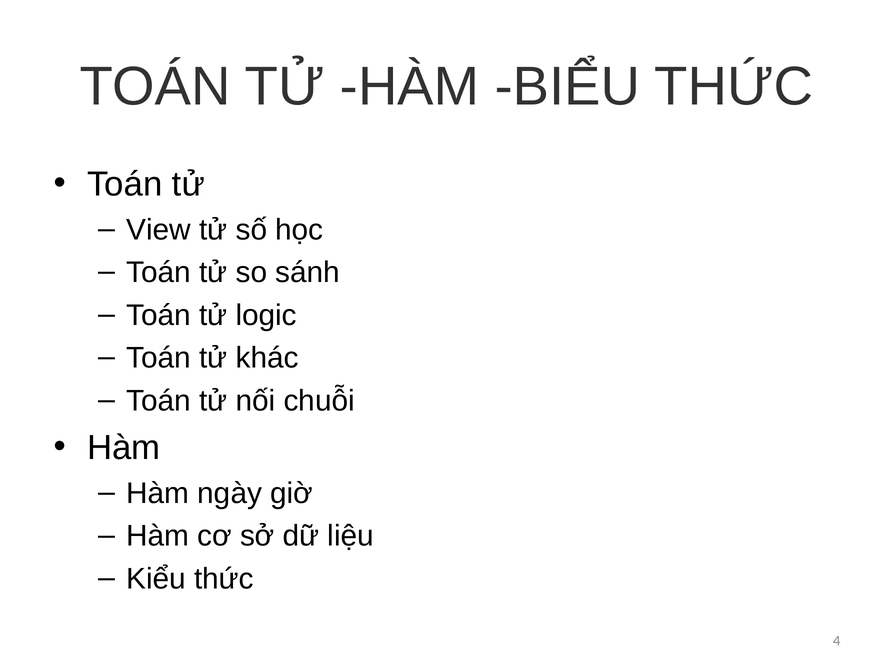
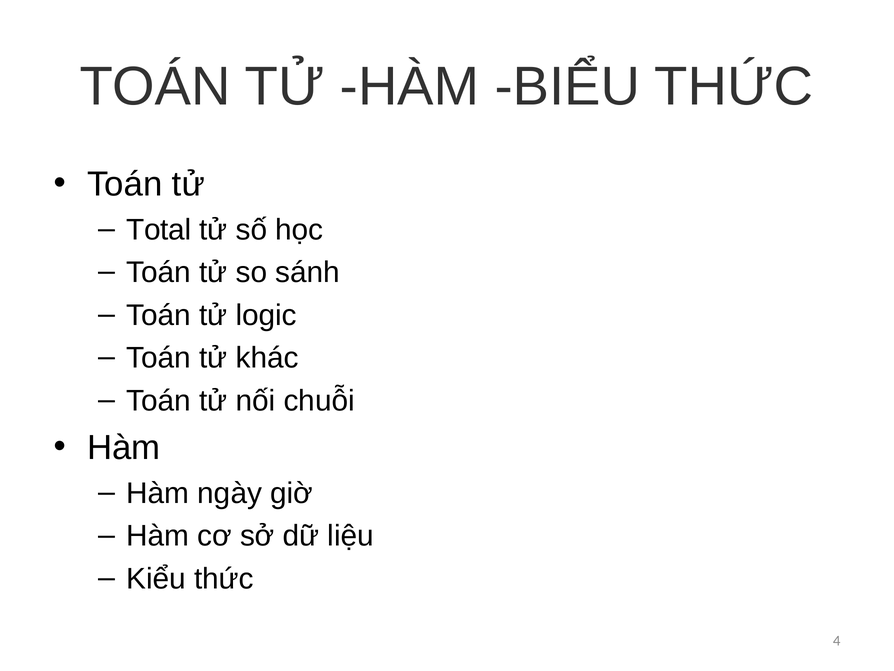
View: View -> Total (159, 230)
